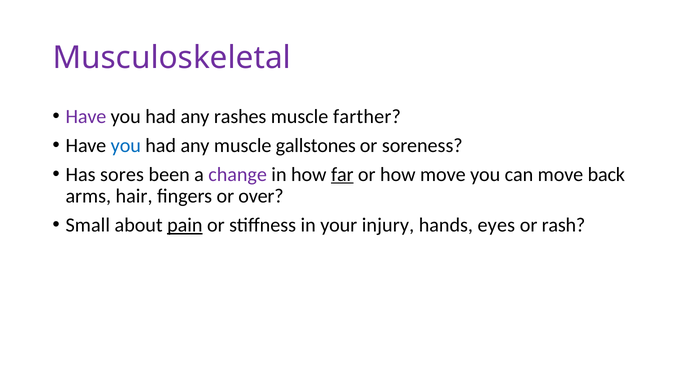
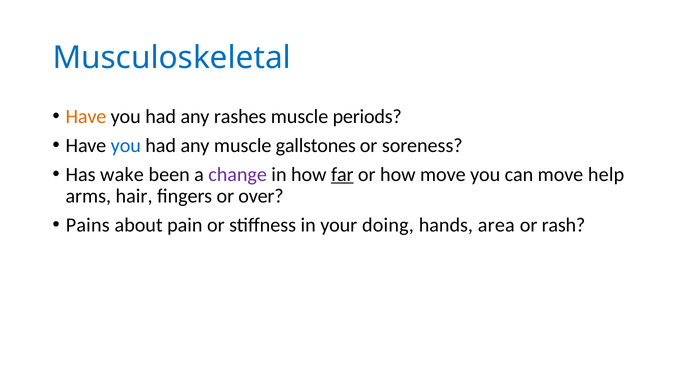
Musculoskeletal colour: purple -> blue (172, 58)
Have colour: purple -> orange (86, 117)
farther: farther -> periods (367, 117)
sores: sores -> wake (122, 175)
back: back -> help (606, 175)
Small: Small -> Pains (88, 225)
pain underline: present -> none (185, 225)
injury: injury -> doing (388, 225)
eyes: eyes -> area (496, 225)
